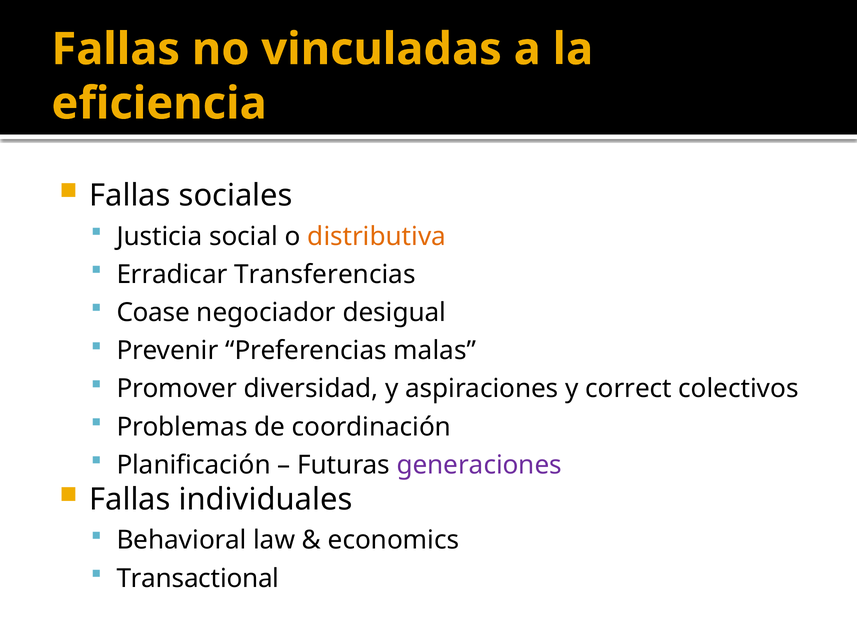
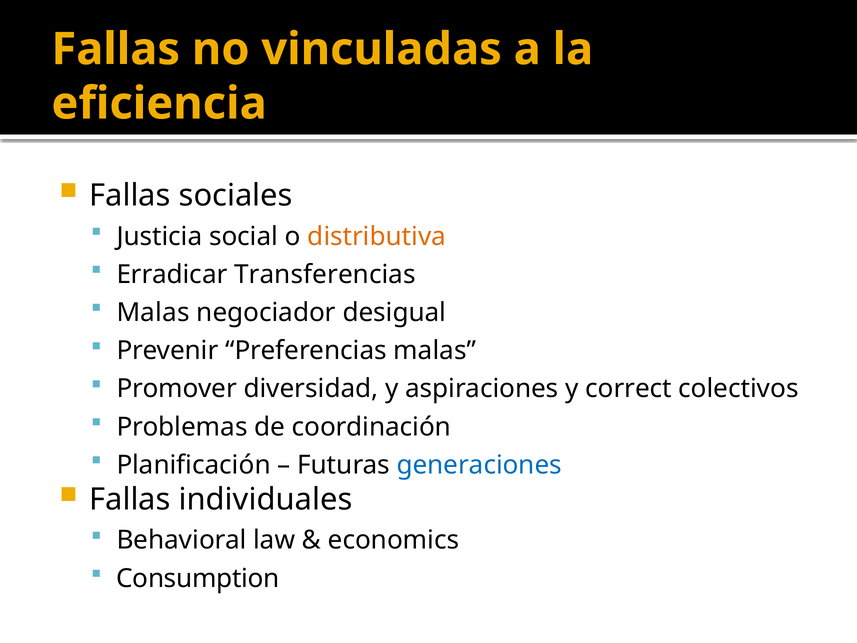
Coase: Coase -> Malas (153, 312)
generaciones colour: purple -> blue (479, 465)
Transactional: Transactional -> Consumption (198, 578)
